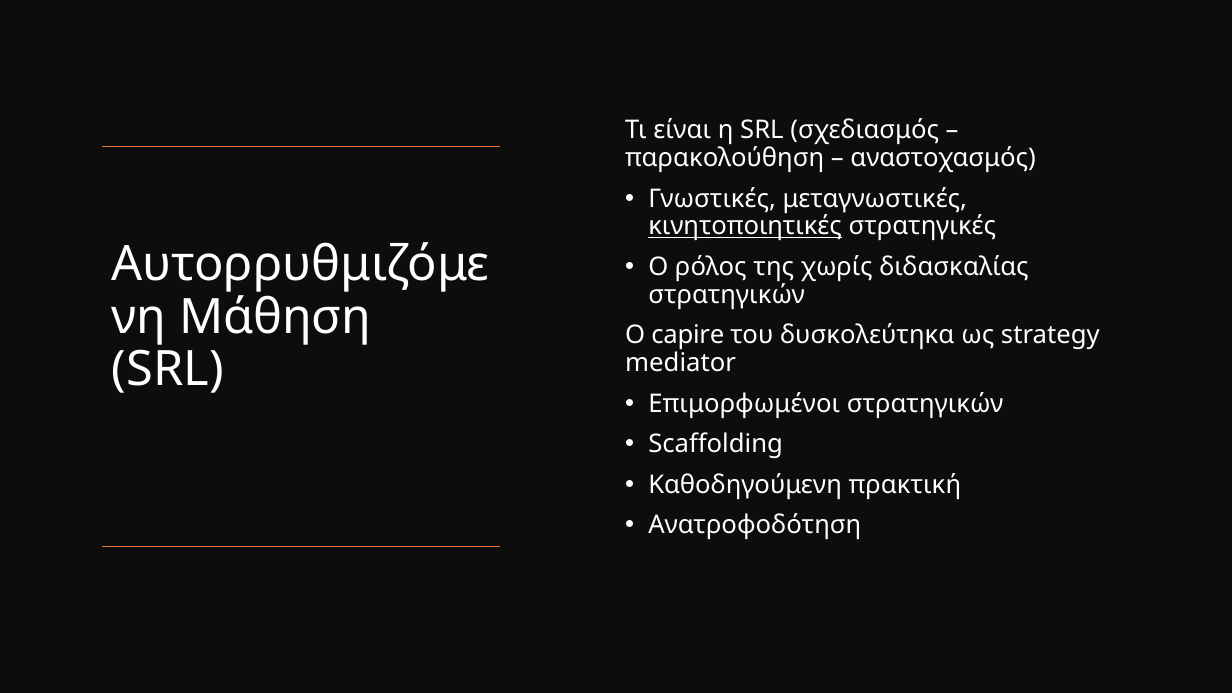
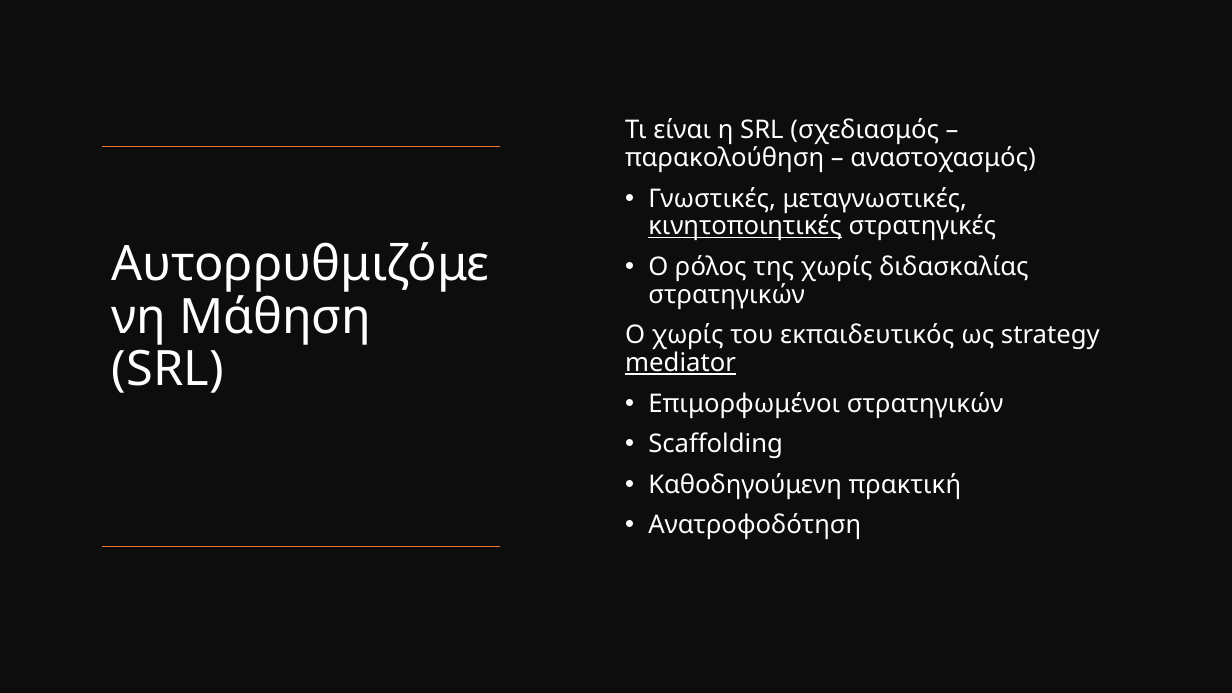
Ο capire: capire -> χωρίς (688, 335)
δυσκολεύτηκα: δυσκολεύτηκα -> εκπαιδευτικός (867, 335)
mediator underline: none -> present (681, 363)
